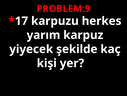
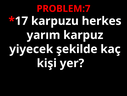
PROBLEM:9: PROBLEM:9 -> PROBLEM:7 (64, 9)
